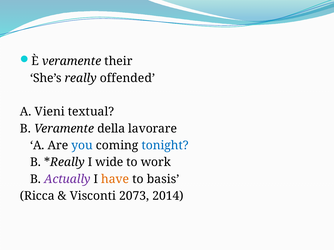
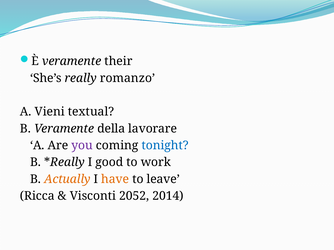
offended: offended -> romanzo (127, 78)
you colour: blue -> purple (82, 146)
wide: wide -> good (109, 163)
Actually colour: purple -> orange (67, 179)
basis: basis -> leave (163, 179)
2073: 2073 -> 2052 (134, 196)
